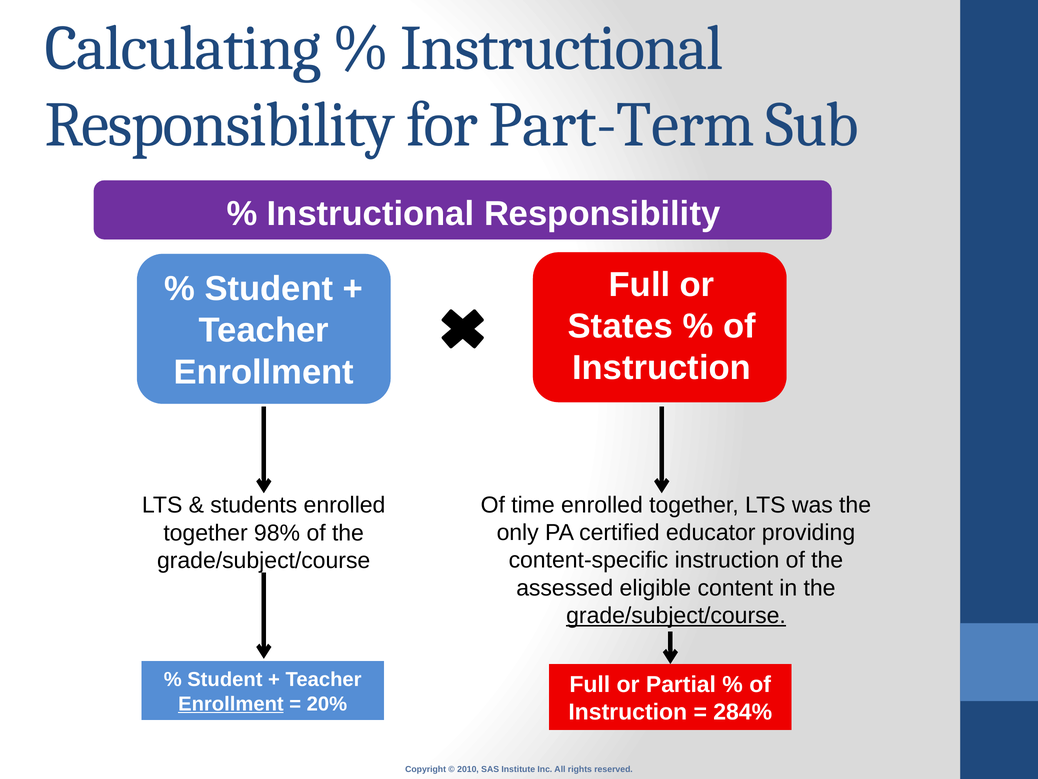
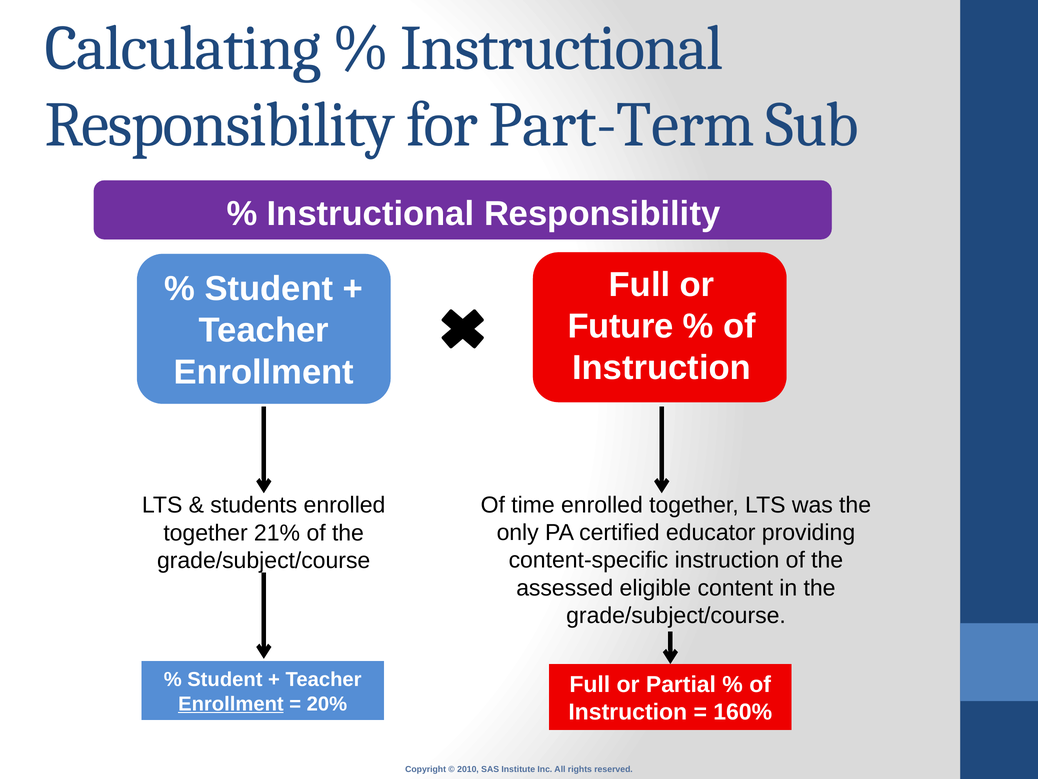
States: States -> Future (621, 326)
98%: 98% -> 21% (277, 533)
grade/subject/course underline: present -> none (676, 615)
284%: 284% -> 160% (743, 712)
